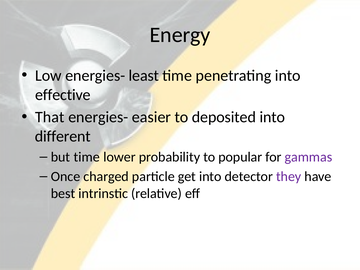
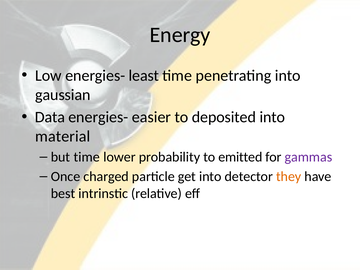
effective: effective -> gaussian (63, 95)
That: That -> Data (50, 117)
different: different -> material (63, 136)
popular: popular -> emitted (240, 157)
they colour: purple -> orange (289, 177)
